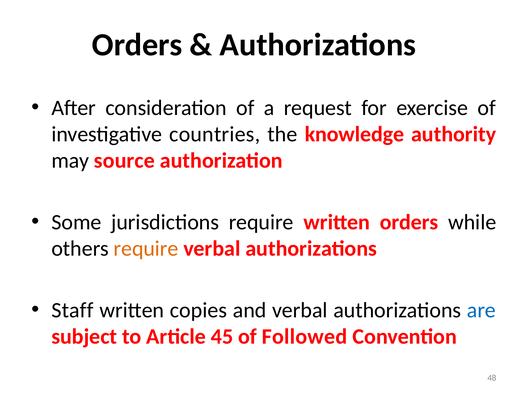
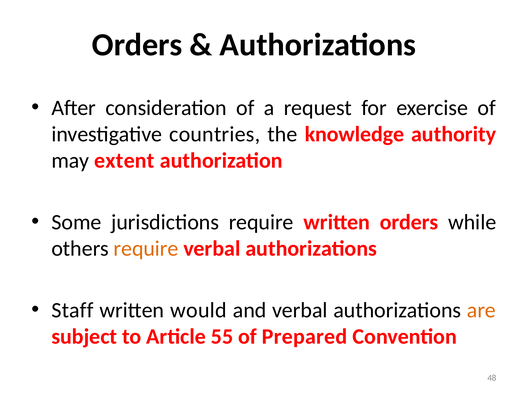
source: source -> extent (124, 161)
copies: copies -> would (198, 310)
are colour: blue -> orange (481, 310)
45: 45 -> 55 (222, 337)
Followed: Followed -> Prepared (305, 337)
